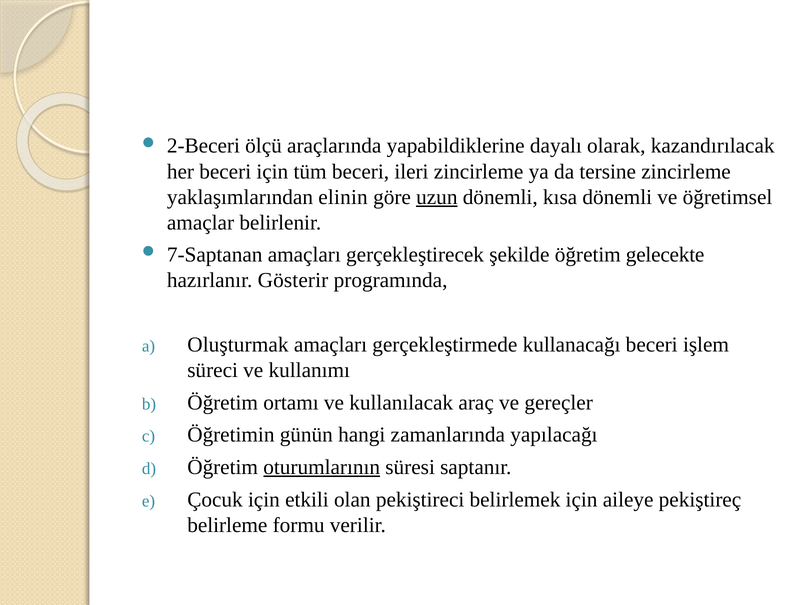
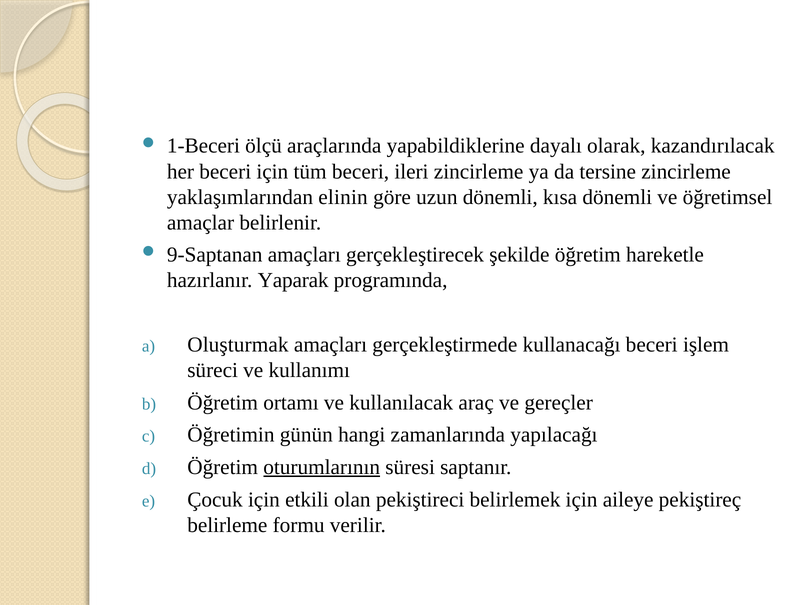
2-Beceri: 2-Beceri -> 1-Beceri (203, 146)
uzun underline: present -> none (437, 197)
7-Saptanan: 7-Saptanan -> 9-Saptanan (215, 255)
gelecekte: gelecekte -> hareketle (665, 255)
Gösterir: Gösterir -> Yaparak (293, 280)
